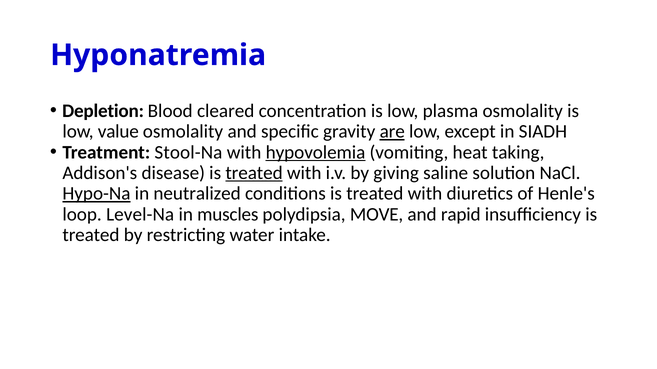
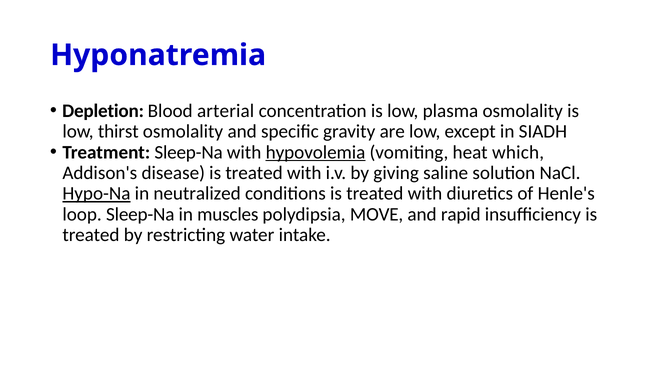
cleared: cleared -> arterial (226, 111)
value: value -> thirst (118, 132)
are underline: present -> none (392, 132)
Treatment Stool-Na: Stool-Na -> Sleep-Na (189, 152)
taking: taking -> which (518, 152)
treated underline: present -> none (254, 173)
loop Level-Na: Level-Na -> Sleep-Na (140, 215)
